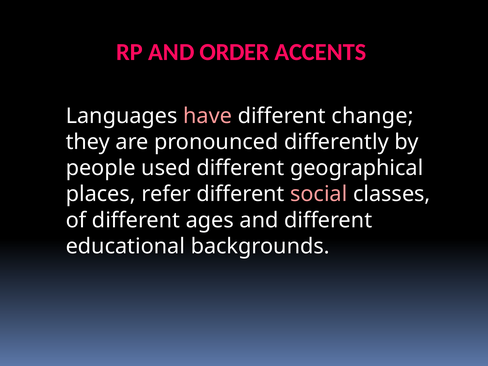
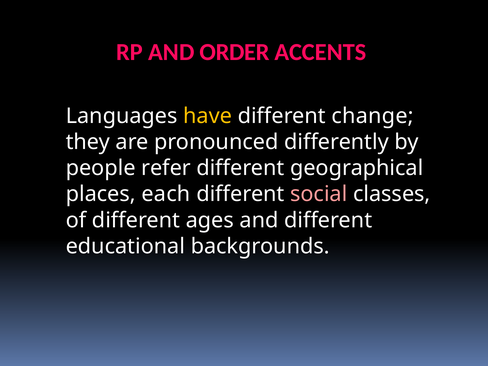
have colour: pink -> yellow (208, 116)
used: used -> refer (166, 168)
refer: refer -> each (166, 194)
